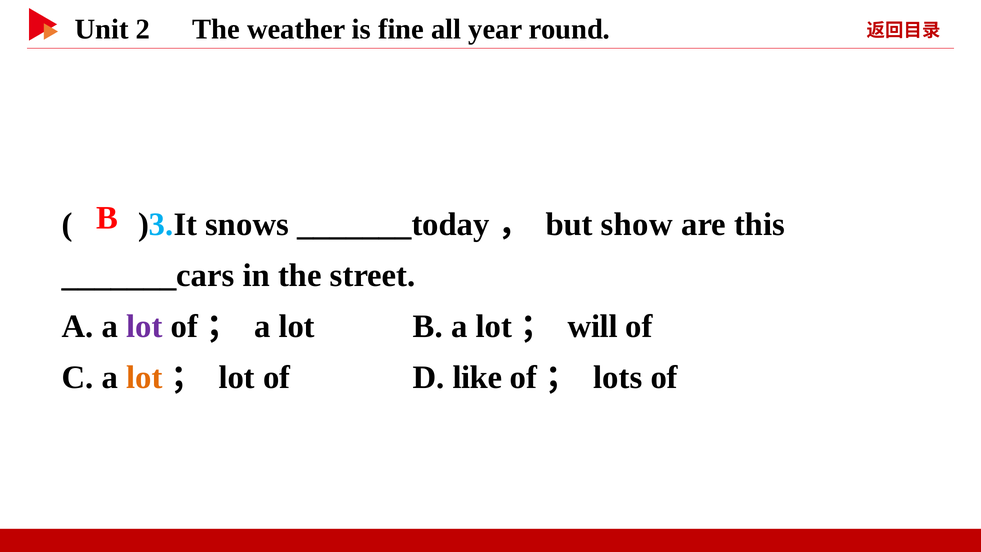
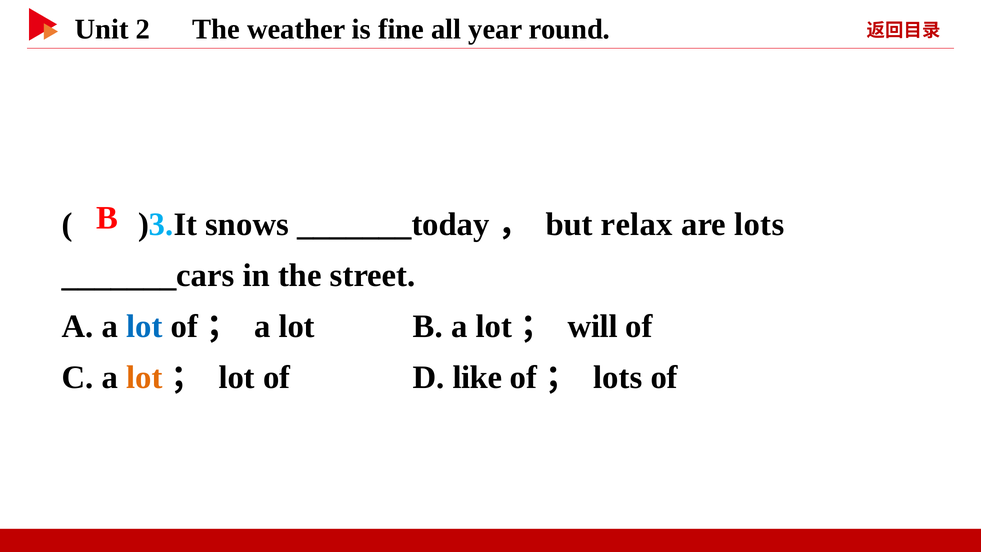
show: show -> relax (637, 224)
are this: this -> lots (759, 224)
lot colour: purple -> blue (144, 326)
